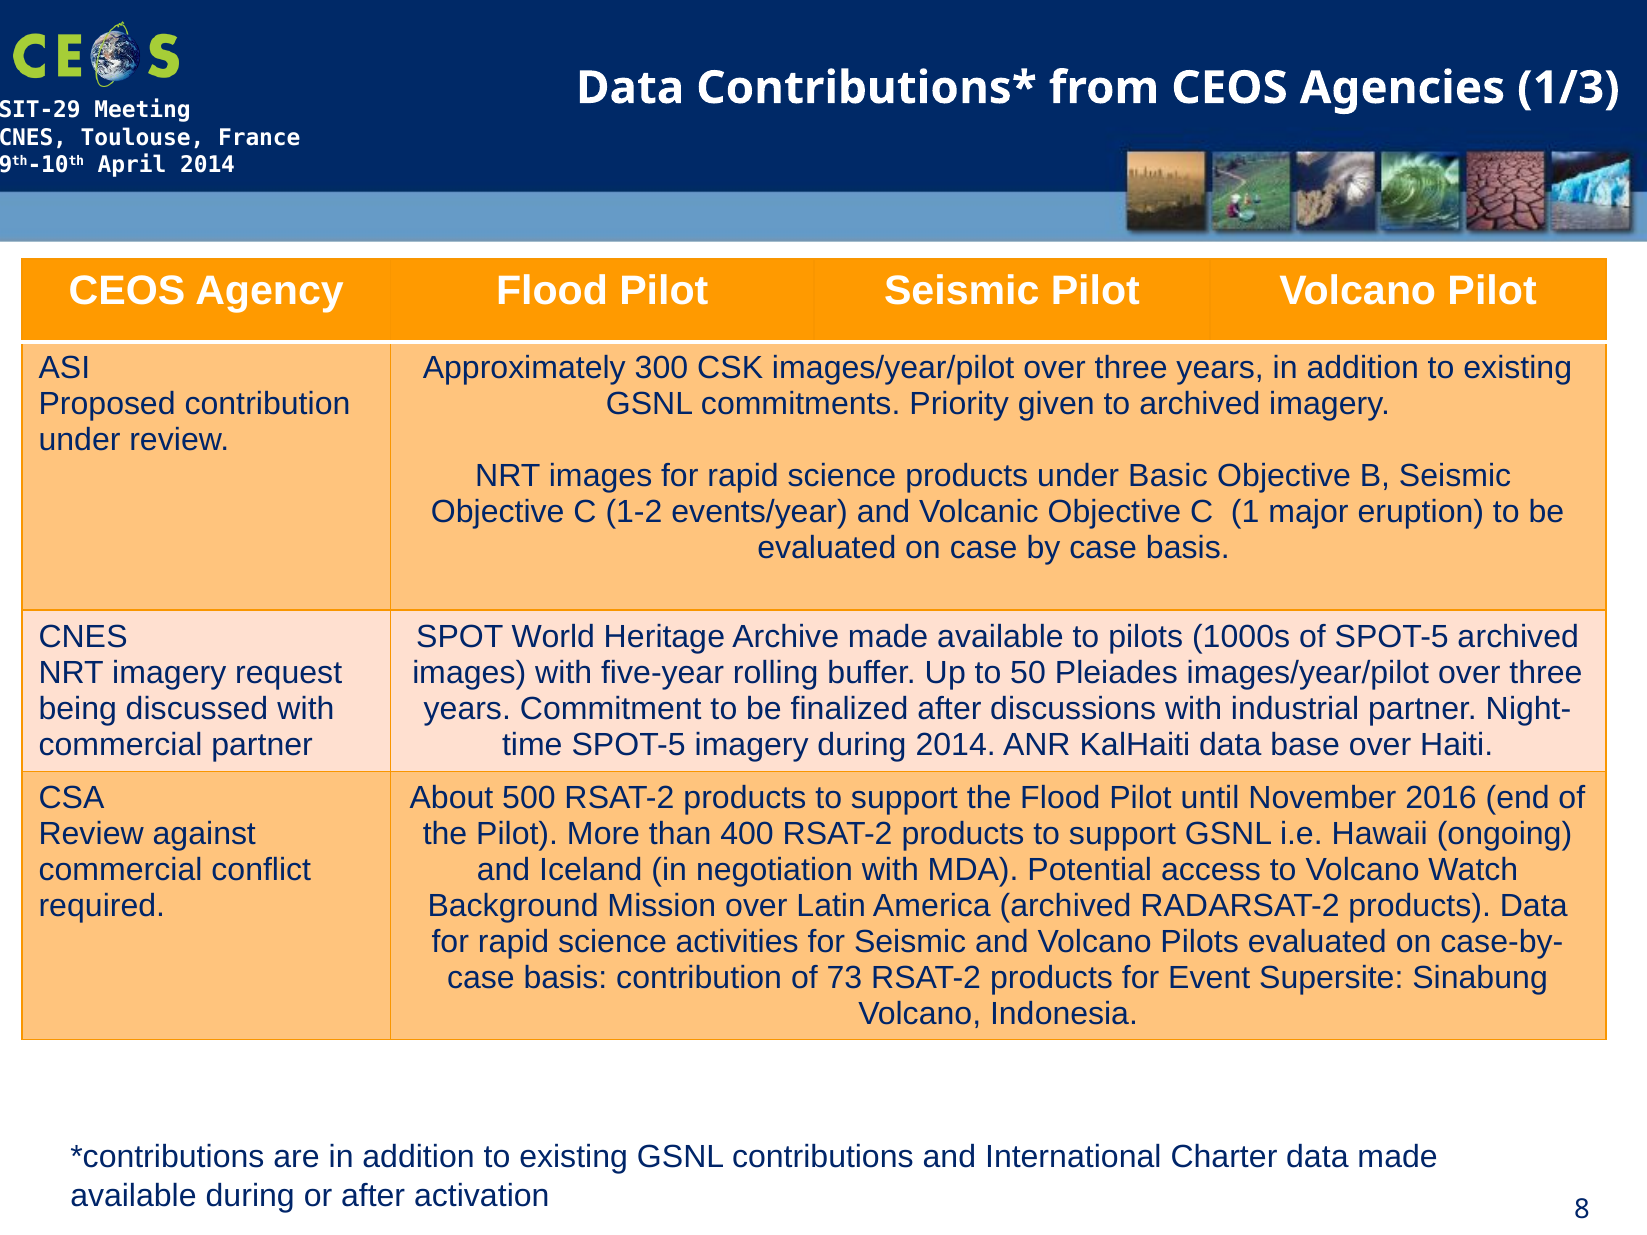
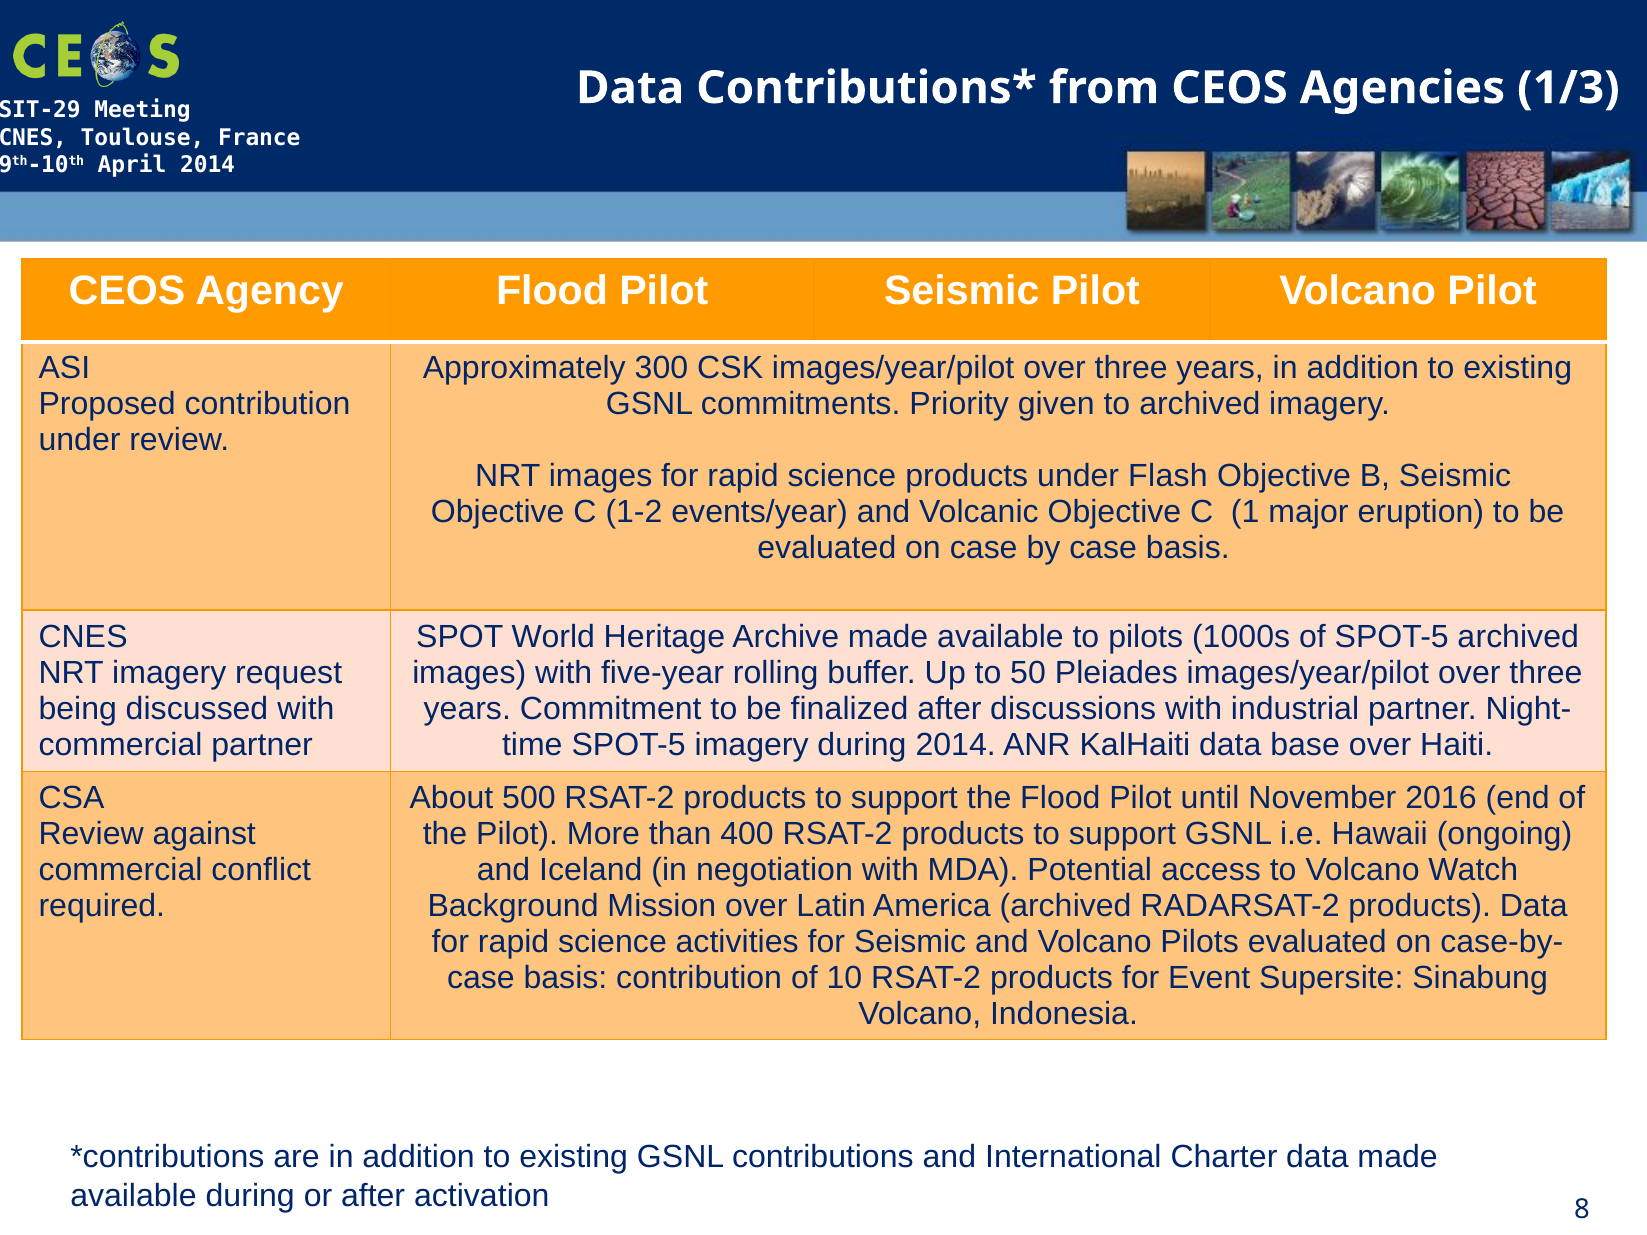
Basic: Basic -> Flash (1168, 476)
73: 73 -> 10 (844, 978)
